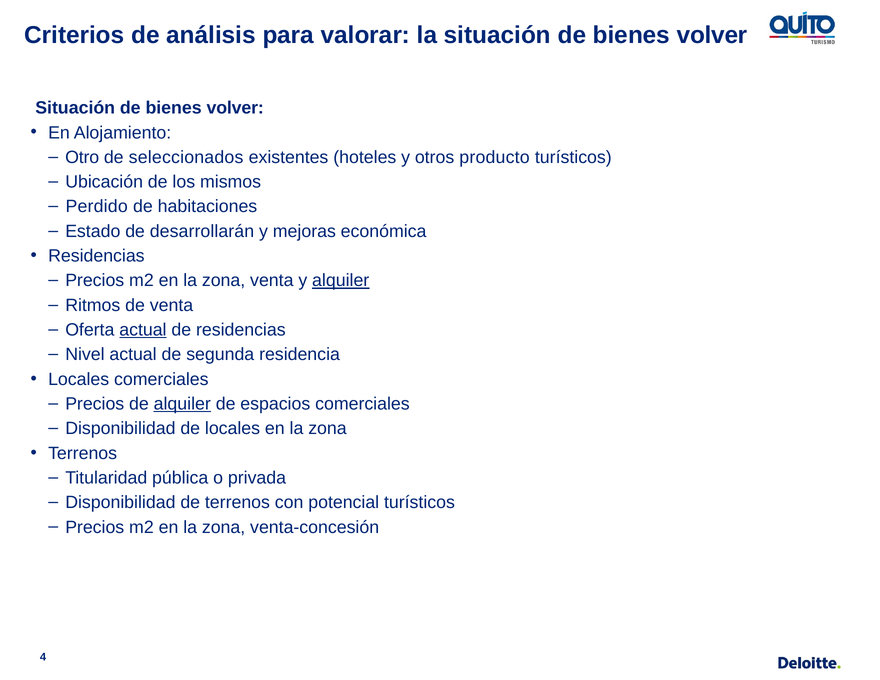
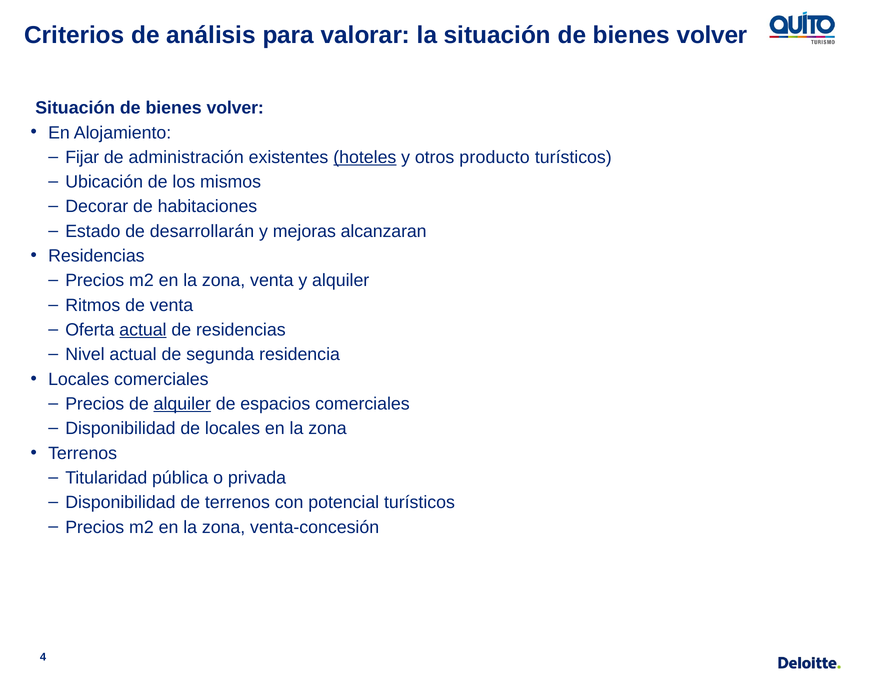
Otro: Otro -> Fijar (82, 157)
seleccionados: seleccionados -> administración (186, 157)
hoteles underline: none -> present (365, 157)
Perdido: Perdido -> Decorar (97, 207)
económica: económica -> alcanzaran (384, 231)
alquiler underline: present -> none (341, 281)
